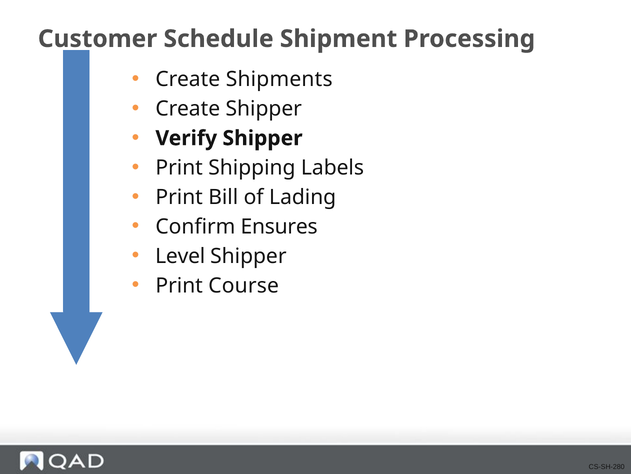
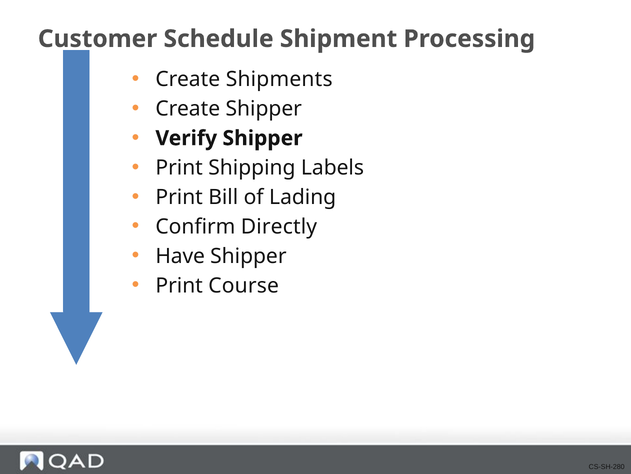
Ensures: Ensures -> Directly (279, 226)
Level: Level -> Have (180, 256)
